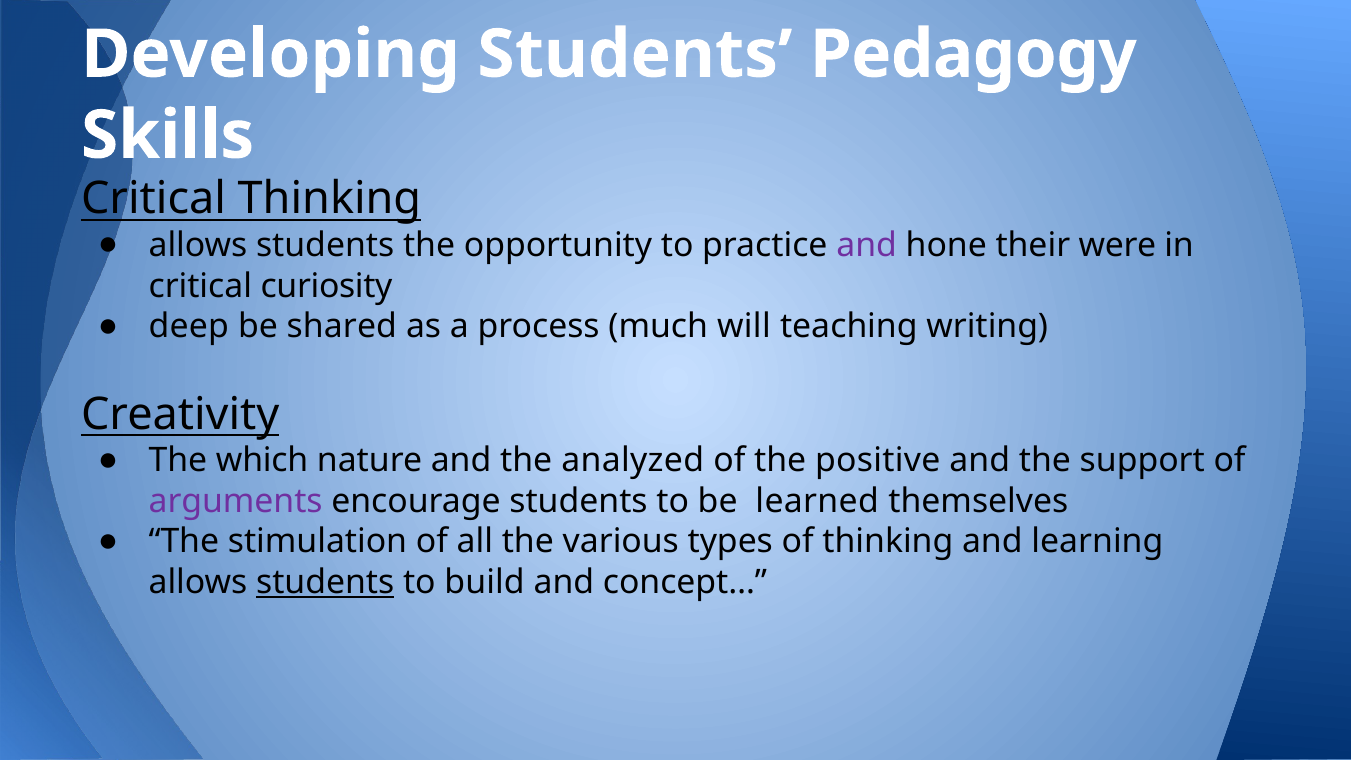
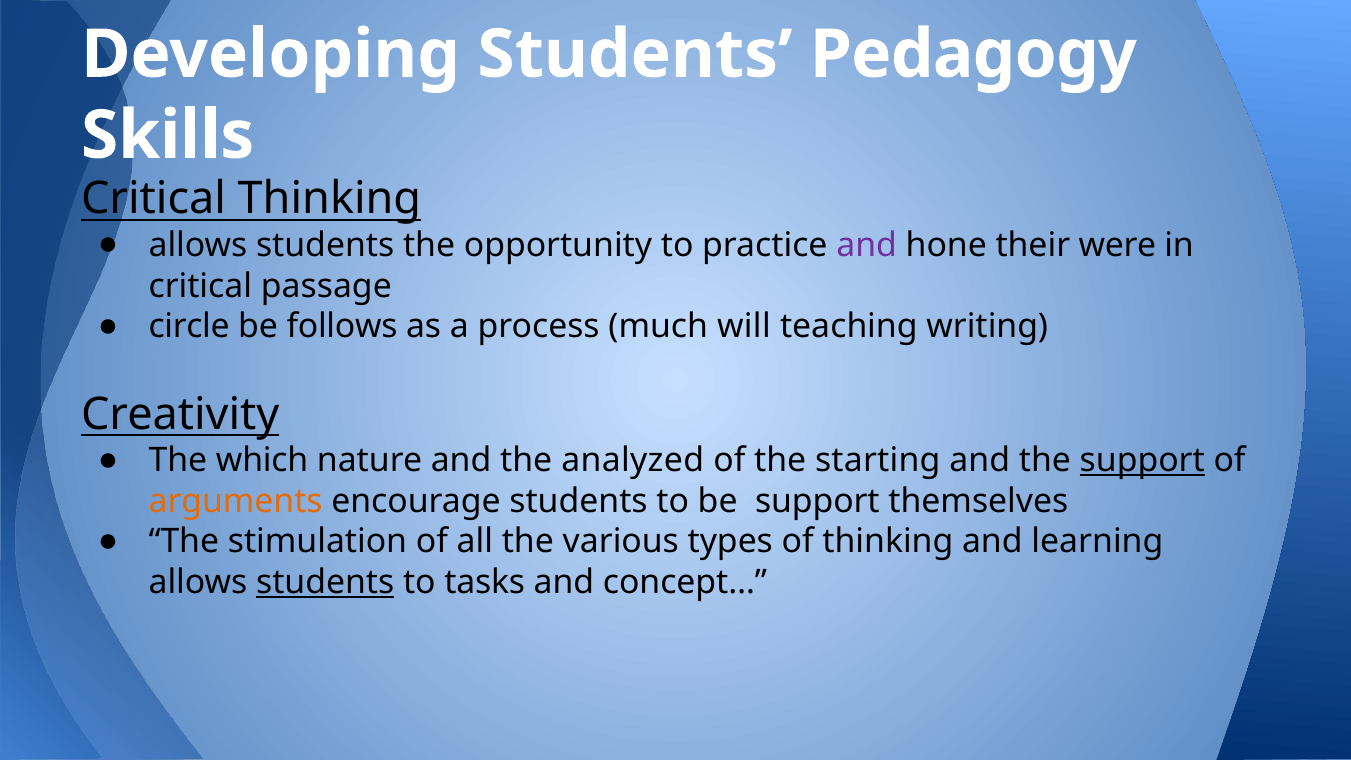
curiosity: curiosity -> passage (326, 286)
deep: deep -> circle (189, 327)
shared: shared -> follows (342, 327)
positive: positive -> starting (878, 461)
support underline: none -> present (1142, 461)
arguments colour: purple -> orange (236, 501)
be learned: learned -> support (817, 501)
build: build -> tasks (485, 582)
